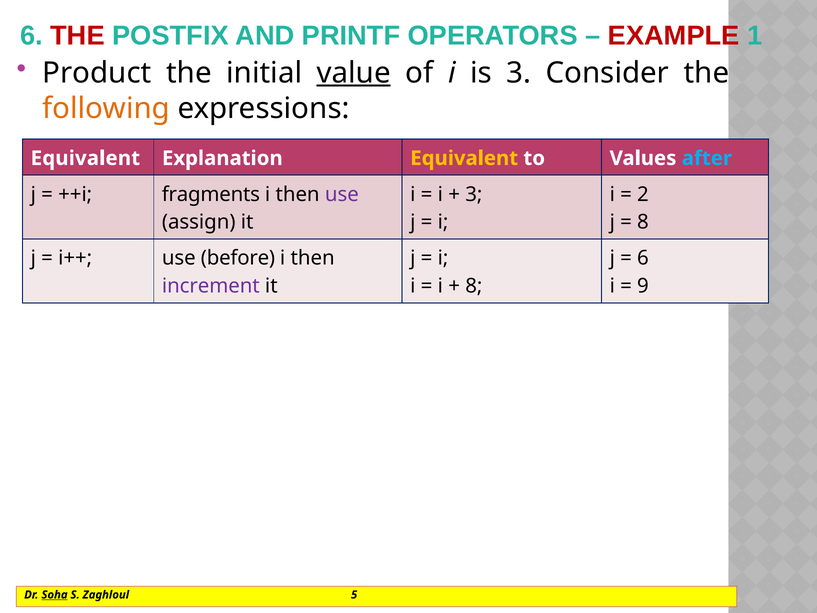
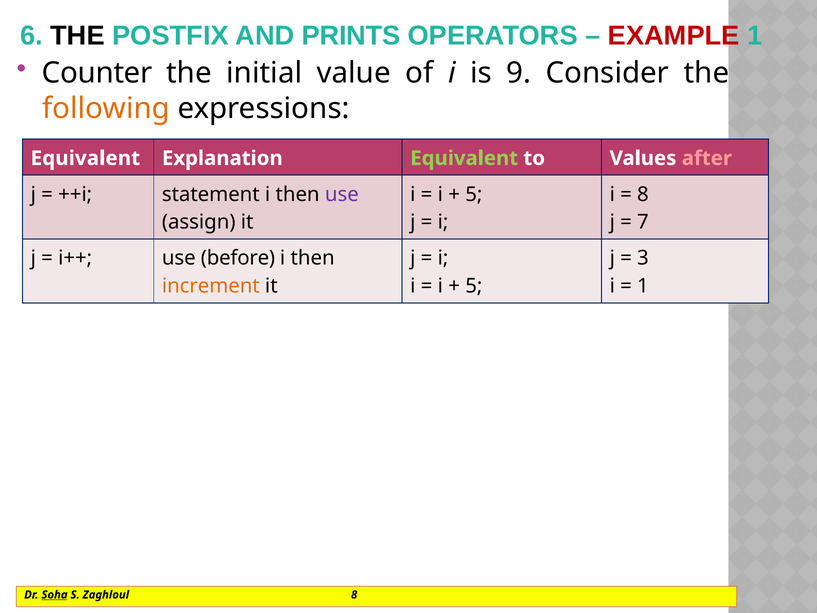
THE colour: red -> black (78, 36)
PRINTF: PRINTF -> PRINTS (351, 36)
Product: Product -> Counter (97, 73)
value underline: present -> none (354, 73)
is 3: 3 -> 9 (519, 73)
Equivalent colour: yellow -> light green (464, 158)
after colour: light blue -> pink (707, 158)
fragments: fragments -> statement (211, 194)
3: 3 -> 5 (474, 194)
2: 2 -> 8 (643, 194)
8: 8 -> 7 (643, 222)
6: 6 -> 3 (643, 258)
increment colour: purple -> orange (211, 286)
8: 8 -> 5 (474, 286)
9: 9 -> 1 (643, 286)
Zaghloul 5: 5 -> 8 (354, 595)
